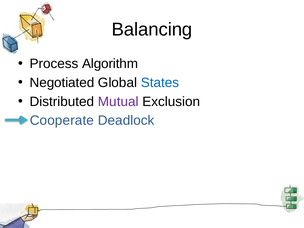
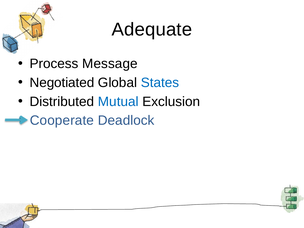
Balancing: Balancing -> Adequate (152, 29)
Algorithm: Algorithm -> Message (110, 64)
Mutual colour: purple -> blue (118, 102)
